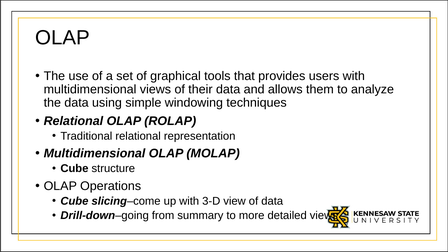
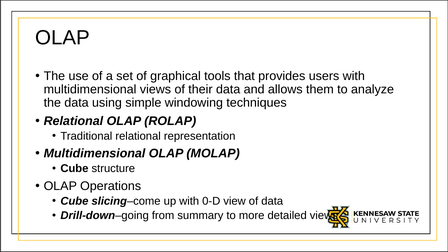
3-D: 3-D -> 0-D (211, 201)
